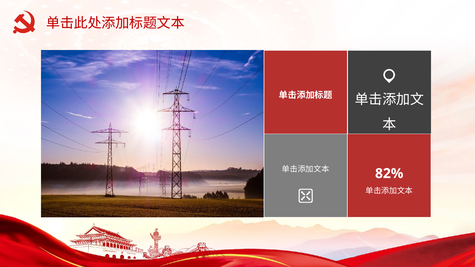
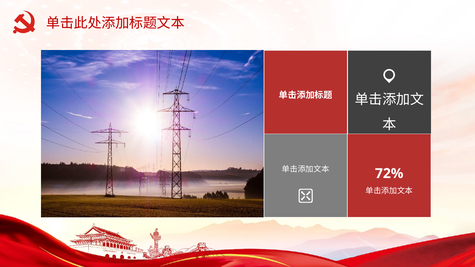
82%: 82% -> 72% (389, 174)
